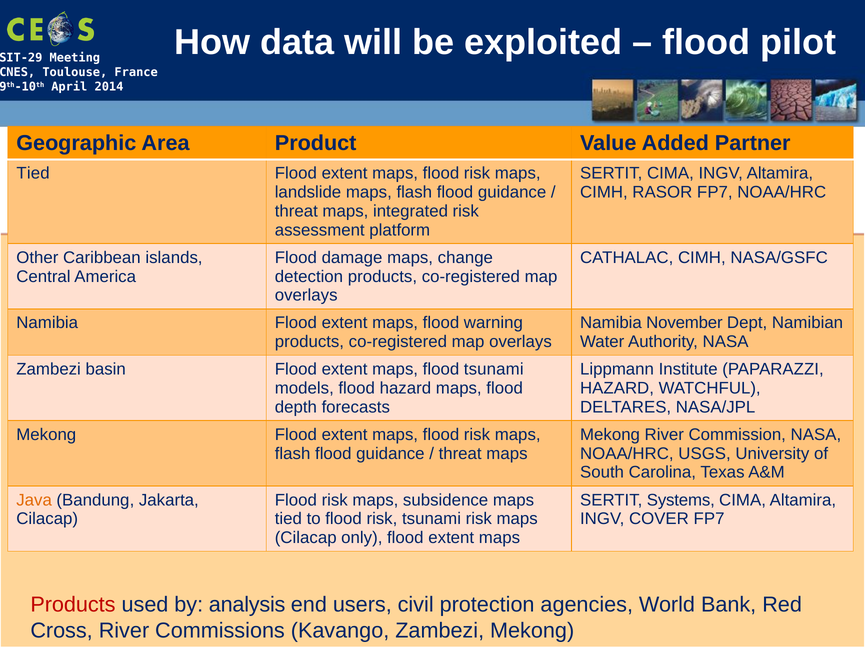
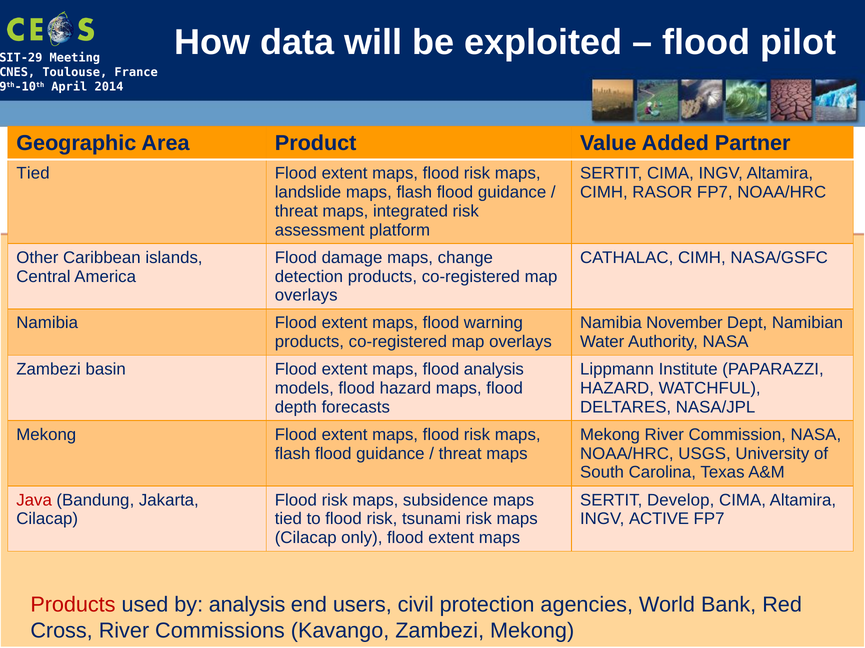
flood tsunami: tsunami -> analysis (494, 370)
Java colour: orange -> red (34, 501)
Systems: Systems -> Develop (681, 501)
COVER: COVER -> ACTIVE (659, 519)
